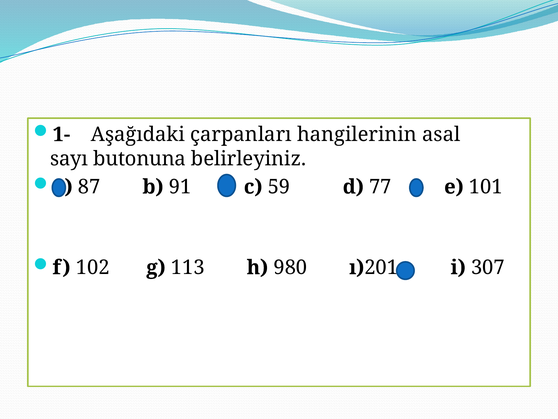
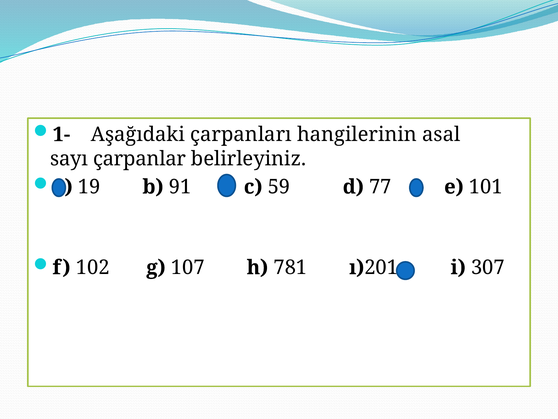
butonuna: butonuna -> çarpanlar (140, 159)
87: 87 -> 19 (89, 187)
113: 113 -> 107 (188, 267)
980: 980 -> 781 (290, 267)
